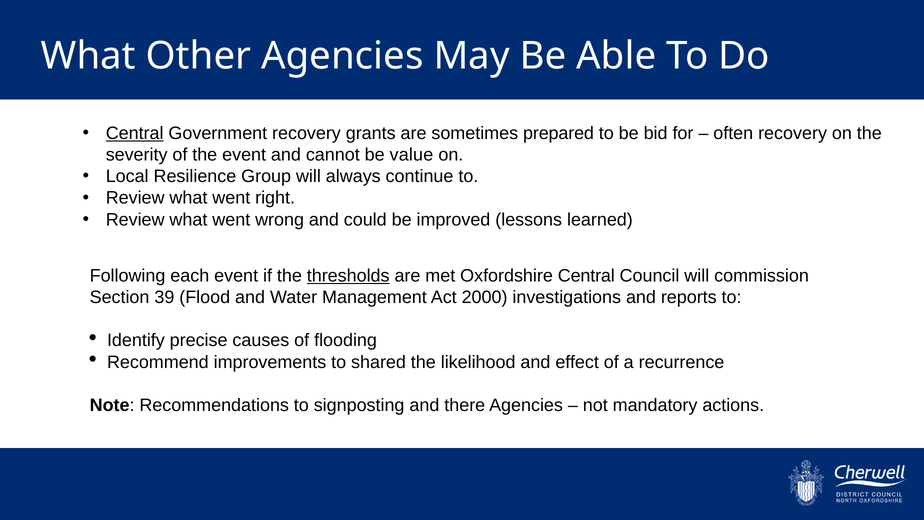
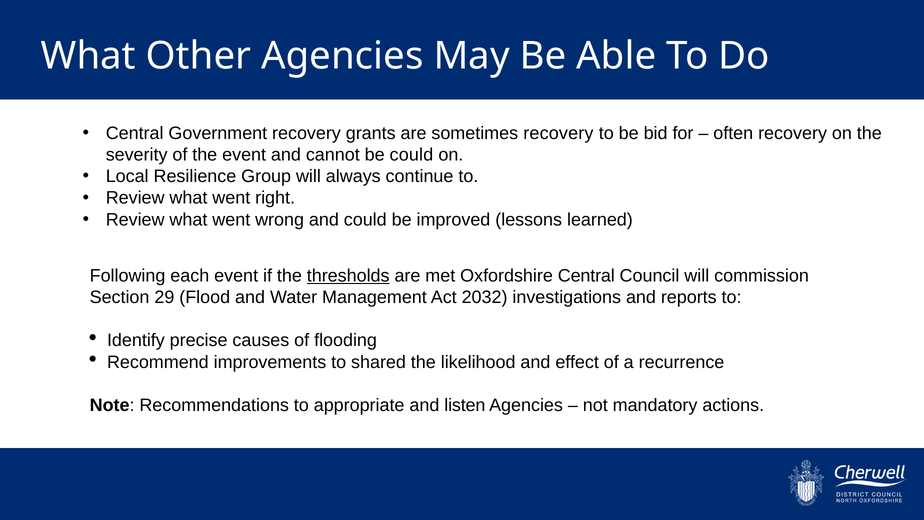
Central underline: present -> none (135, 133)
sometimes prepared: prepared -> recovery (558, 133)
be value: value -> could (411, 155)
39: 39 -> 29 (164, 297)
2000: 2000 -> 2032 (485, 297)
signposting: signposting -> appropriate (359, 405)
there: there -> listen (465, 405)
